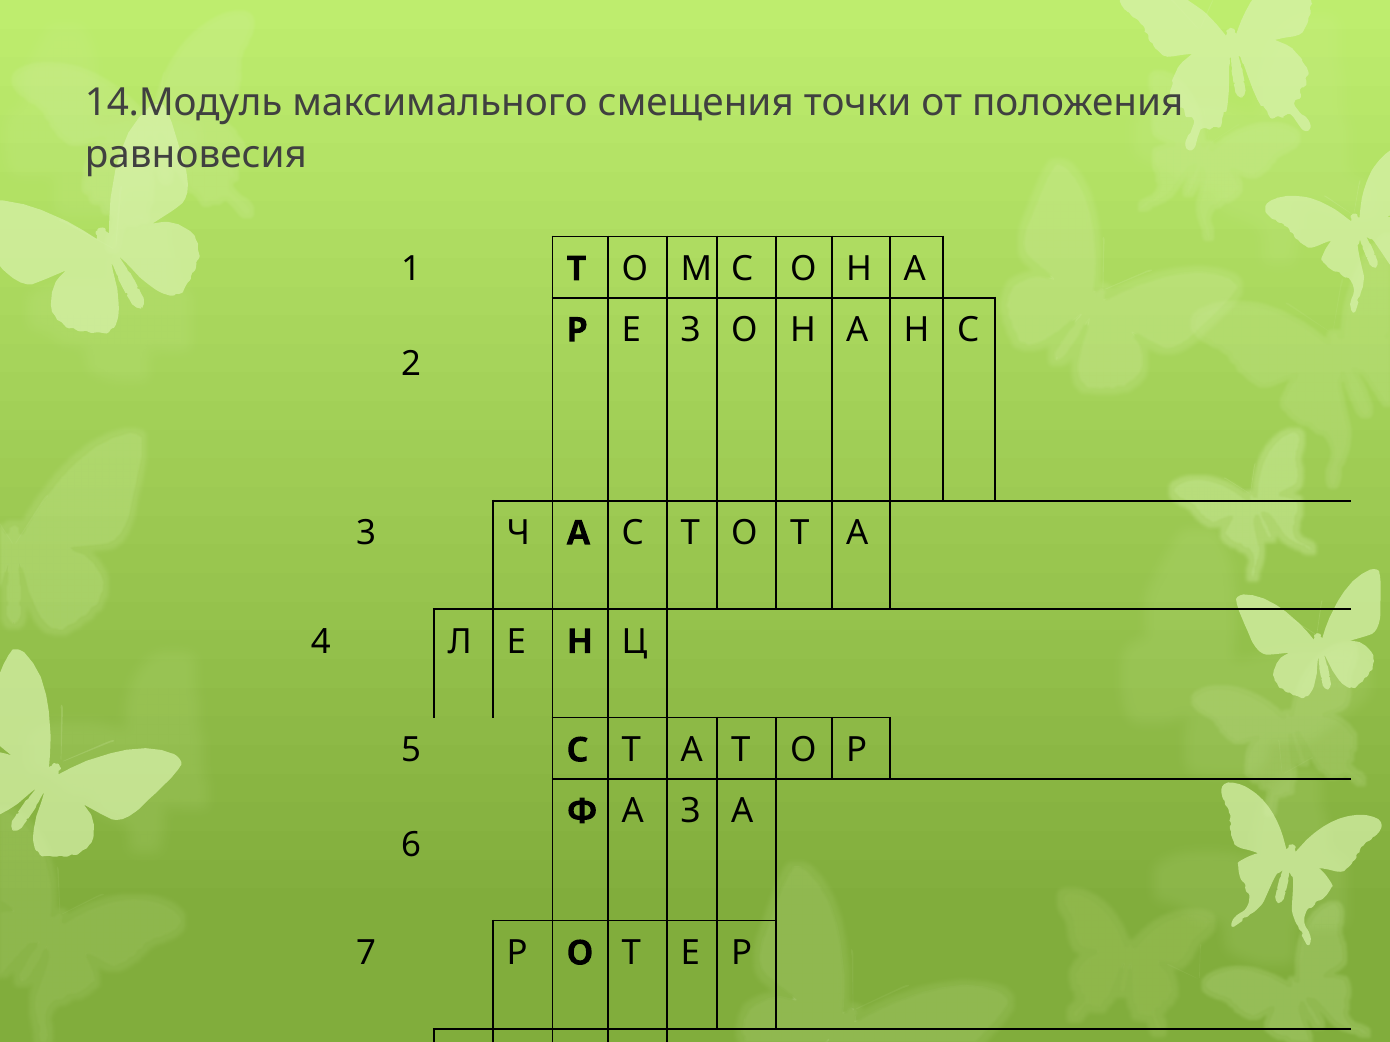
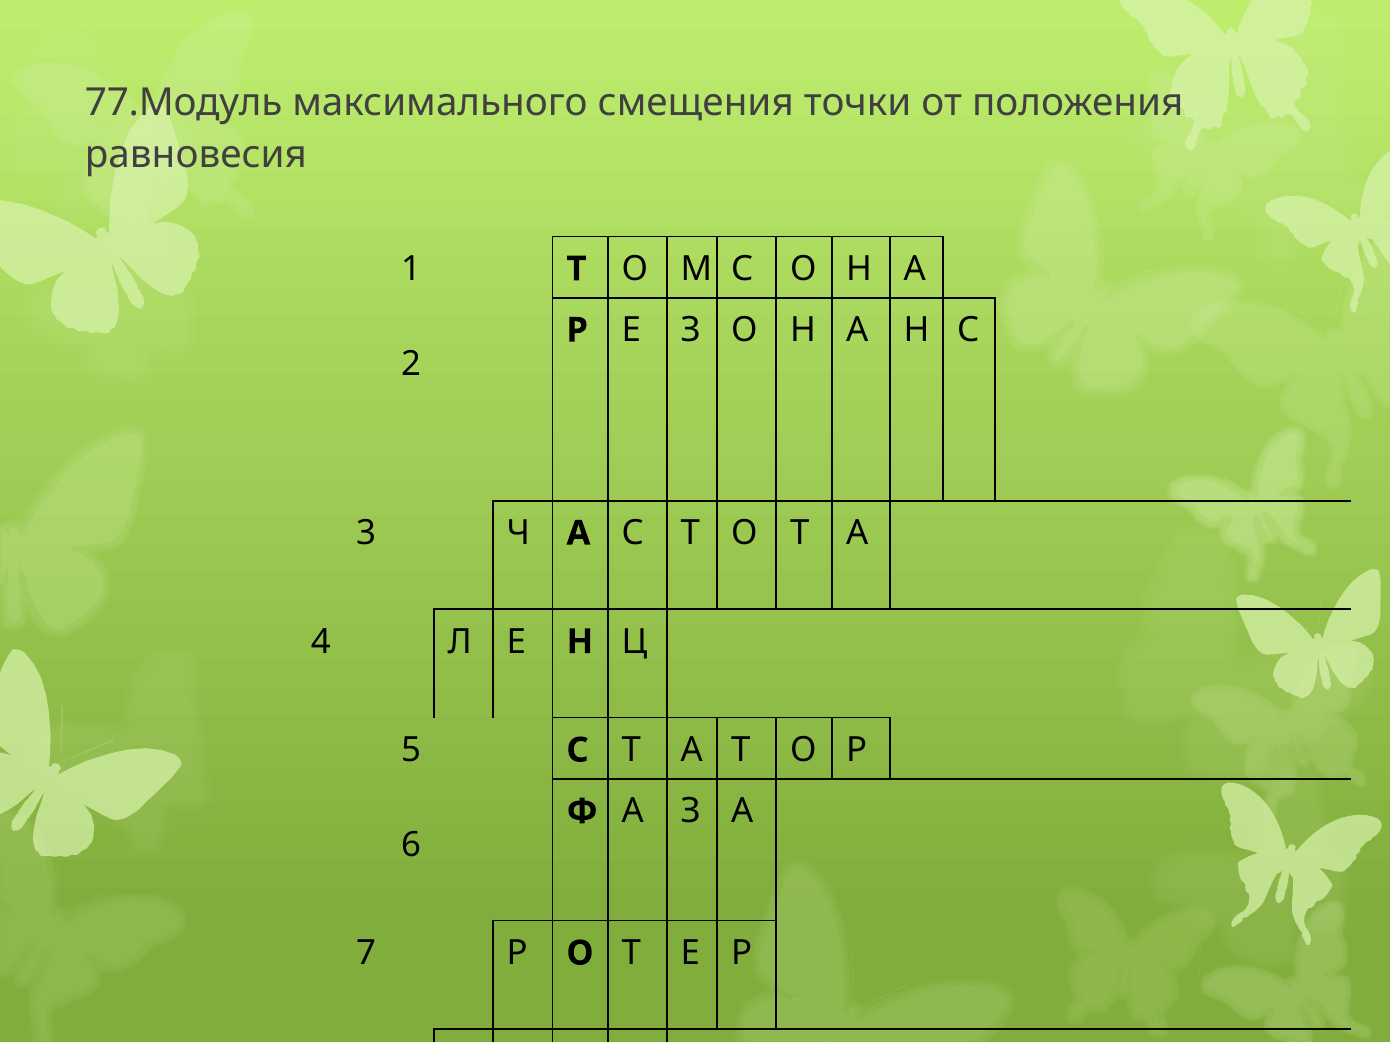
14.Модуль: 14.Модуль -> 77.Модуль (184, 102)
